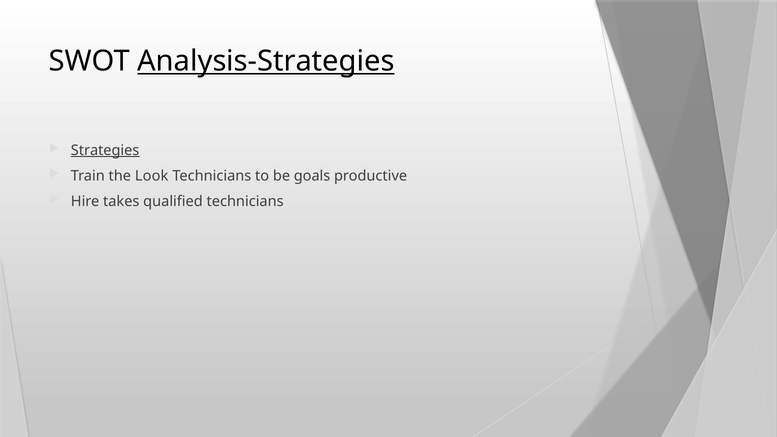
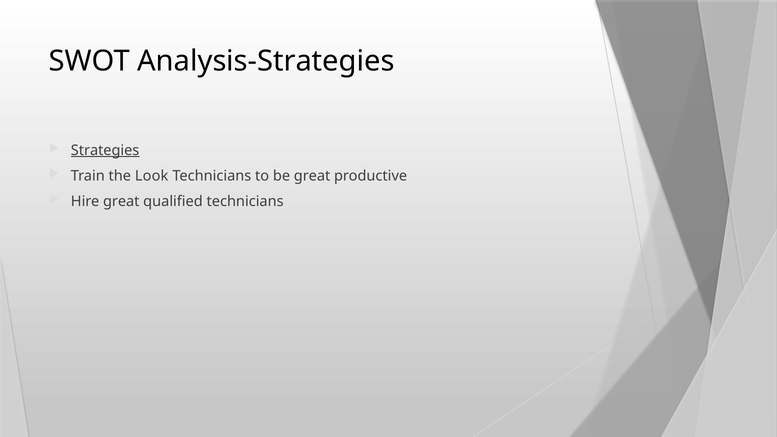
Analysis-Strategies underline: present -> none (266, 61)
be goals: goals -> great (312, 176)
Hire takes: takes -> great (121, 202)
